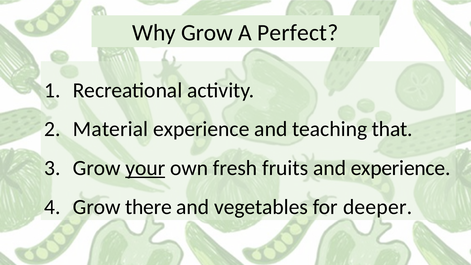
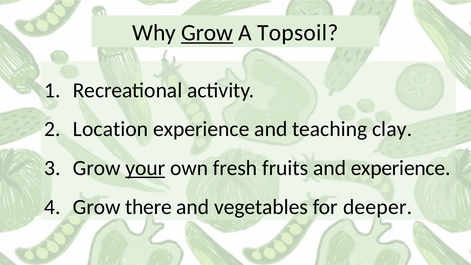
Grow underline: none -> present (207, 33)
Perfect: Perfect -> Topsoil (298, 33)
Material: Material -> Location (111, 129)
that: that -> clay (392, 129)
